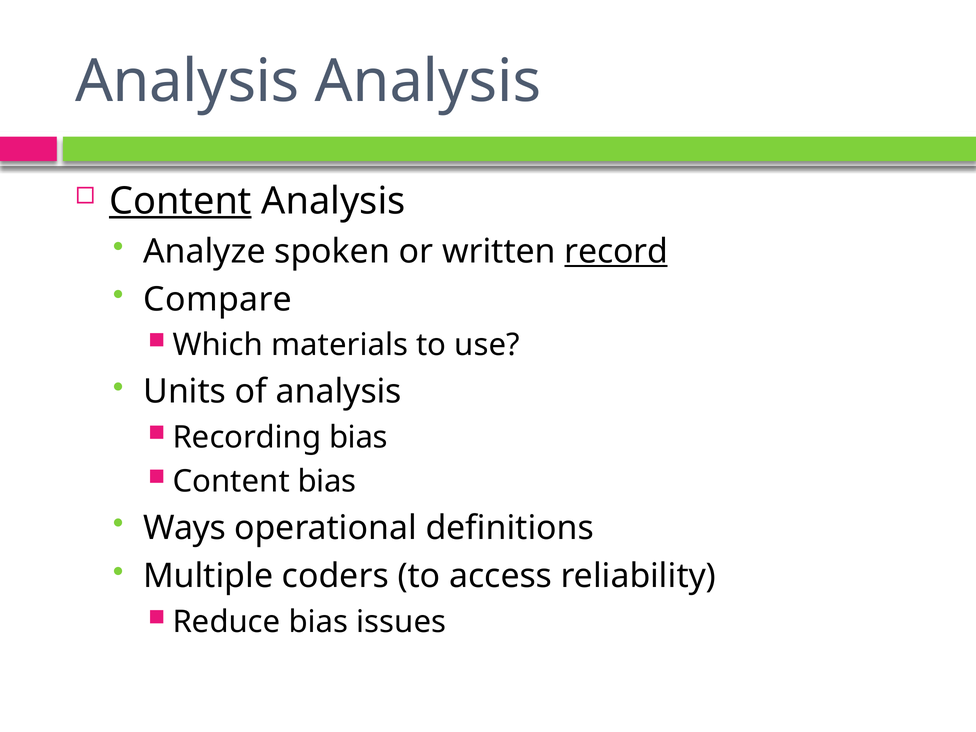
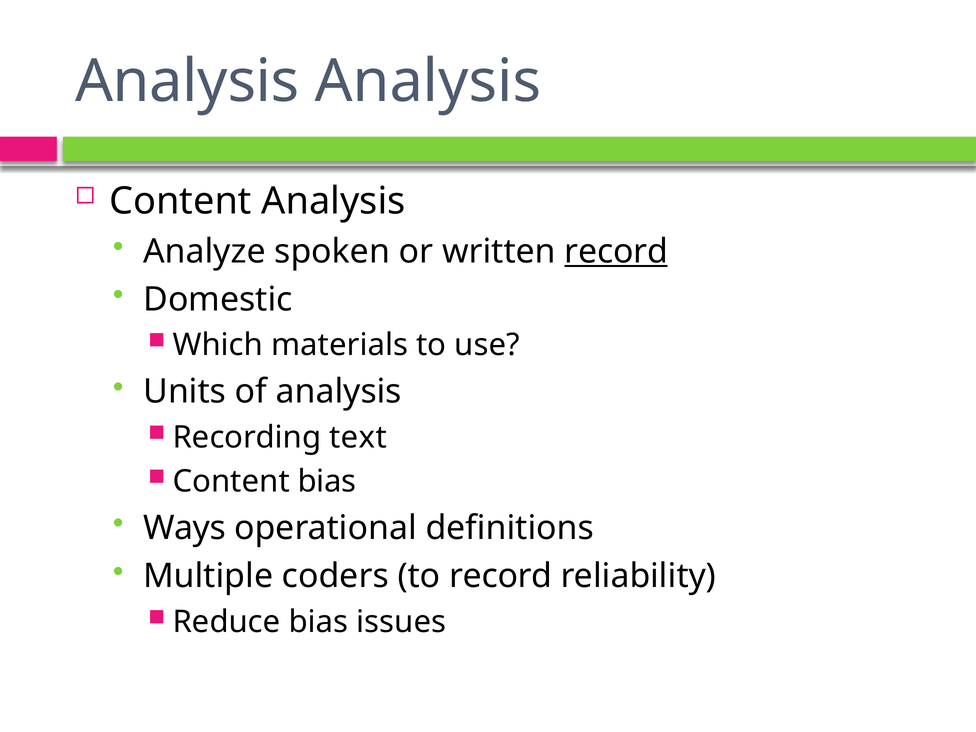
Content underline: present -> none (180, 201)
Compare: Compare -> Domestic (218, 299)
Recording bias: bias -> text (358, 437)
to access: access -> record (501, 576)
